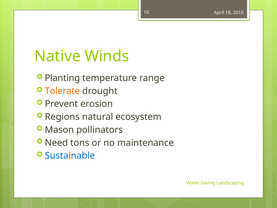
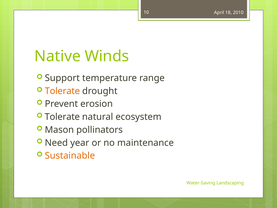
Planting: Planting -> Support (62, 78)
Regions: Regions -> Tolerate (62, 117)
tons: tons -> year (80, 143)
Sustainable colour: blue -> orange (70, 156)
